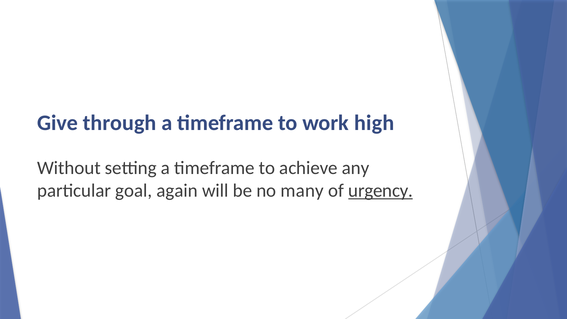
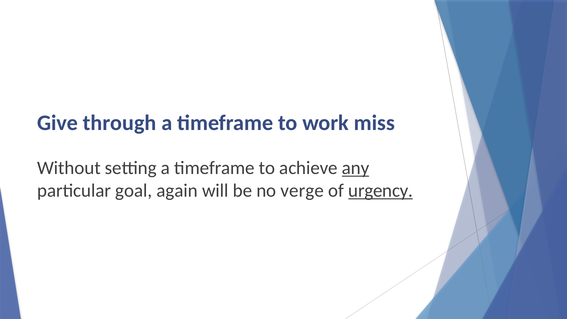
high: high -> miss (374, 123)
any underline: none -> present (356, 168)
many: many -> verge (302, 191)
